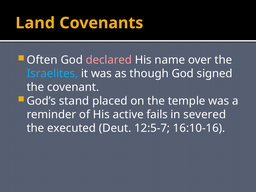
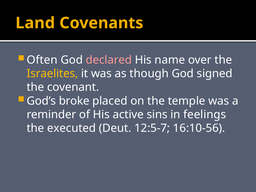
Israelites colour: light blue -> yellow (52, 74)
stand: stand -> broke (74, 101)
fails: fails -> sins (157, 115)
severed: severed -> feelings (205, 115)
16:10-16: 16:10-16 -> 16:10-56 (199, 128)
